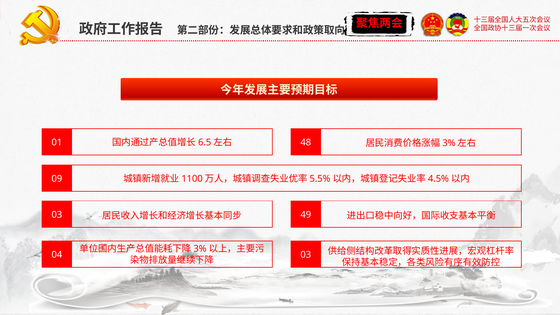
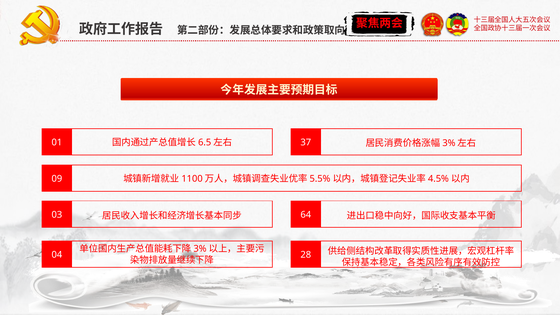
48: 48 -> 37 (306, 142)
49: 49 -> 64 (306, 215)
03: 03 -> 28 (306, 255)
